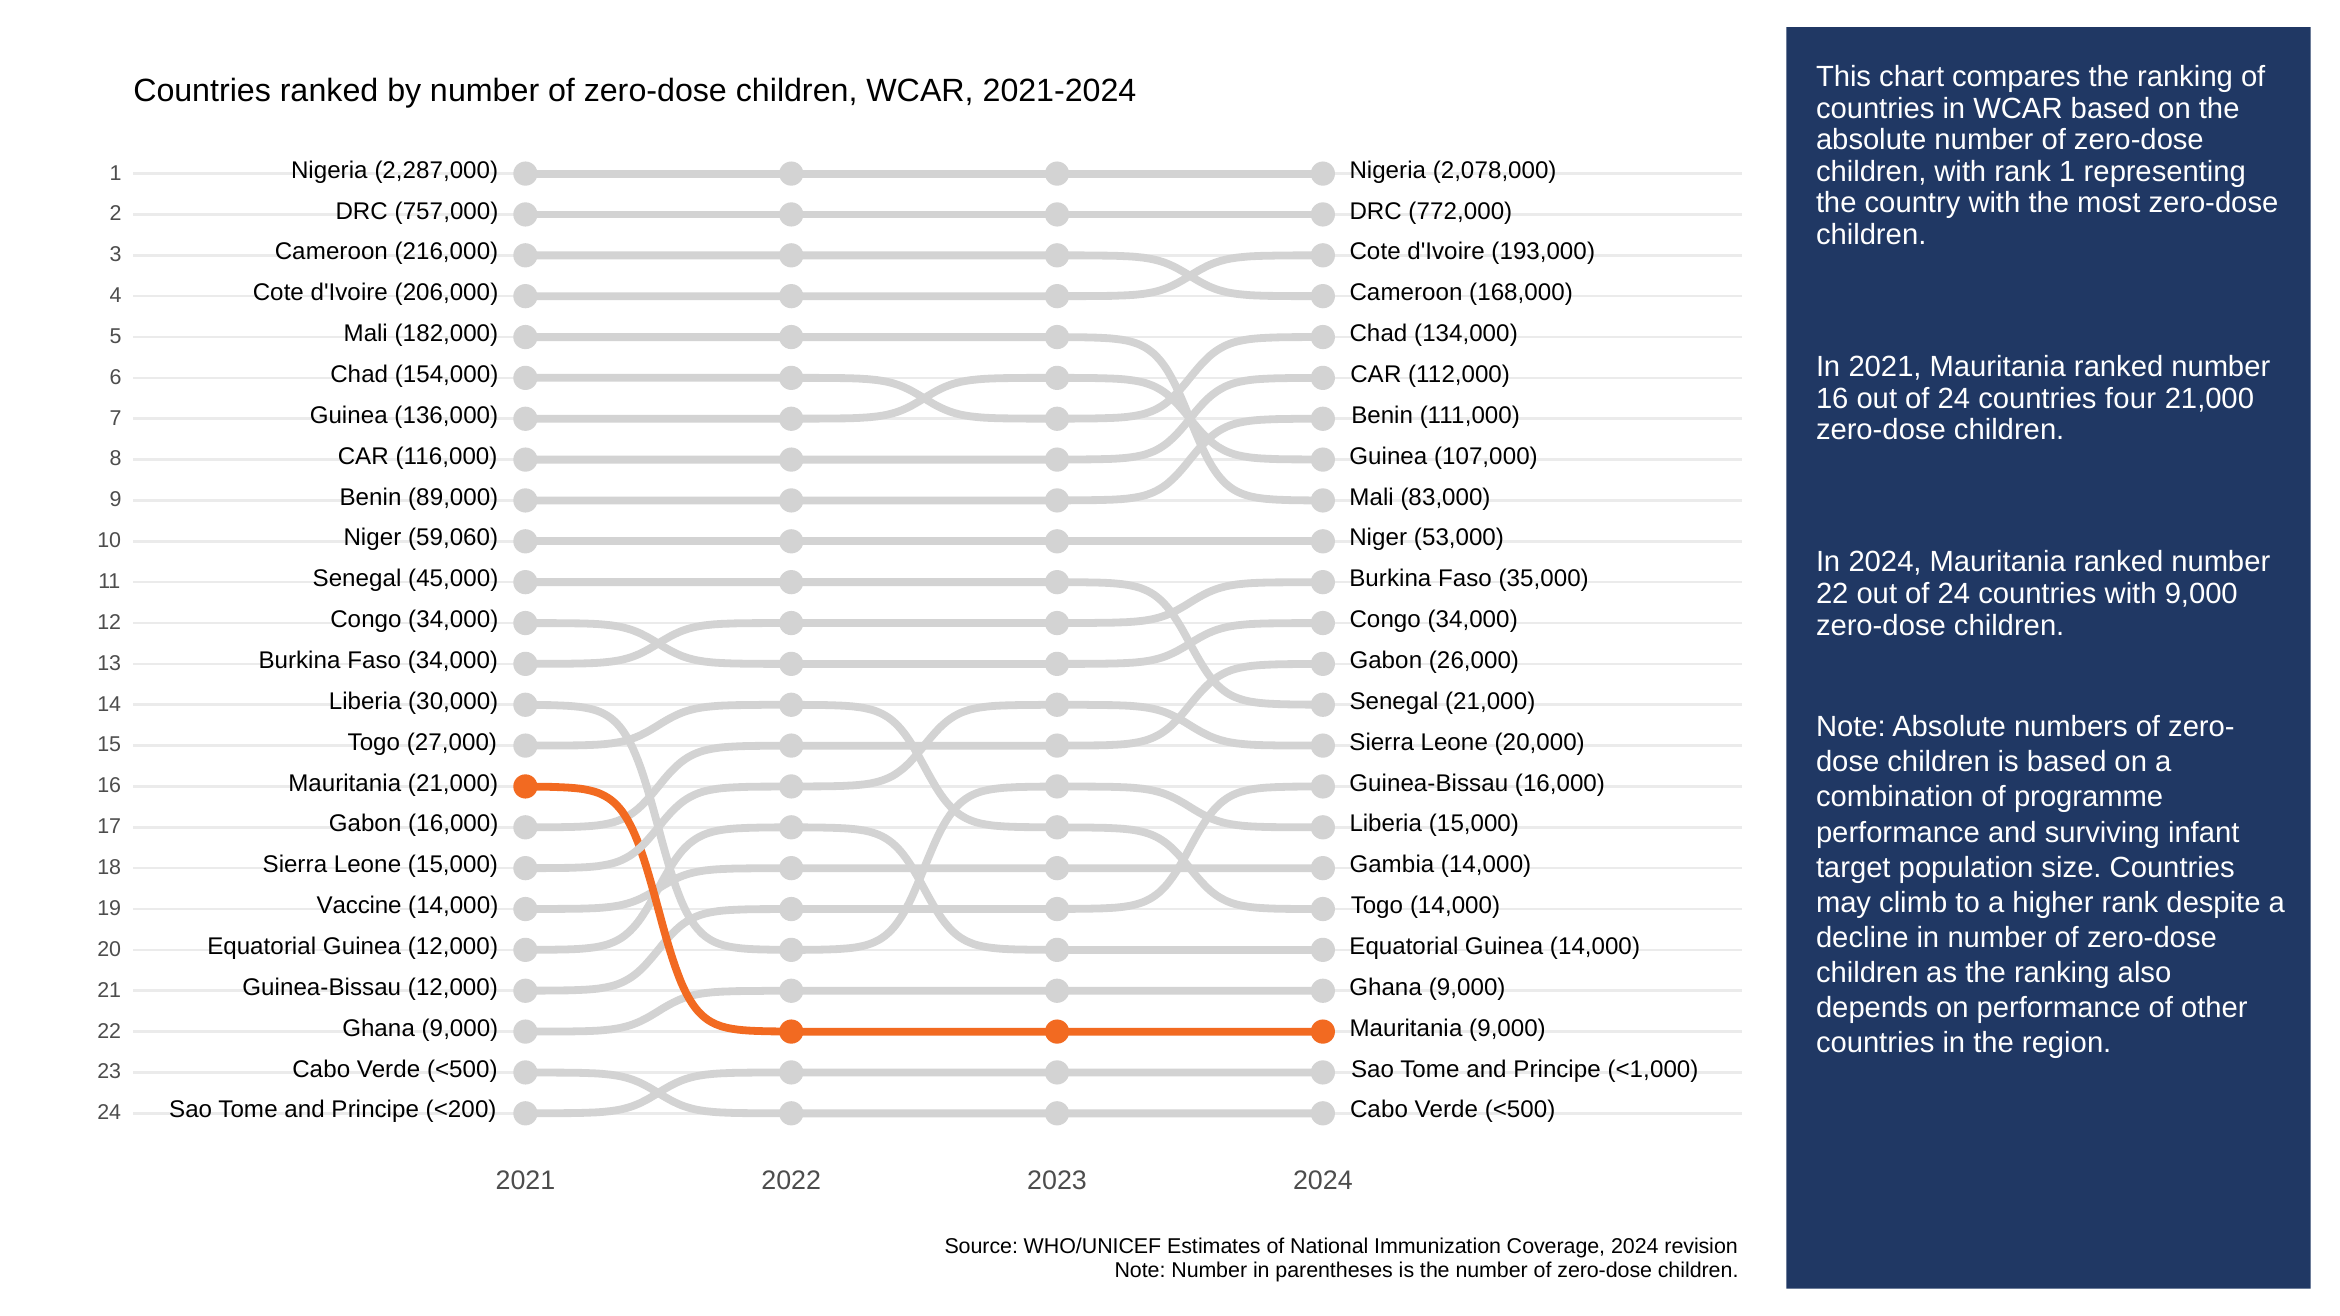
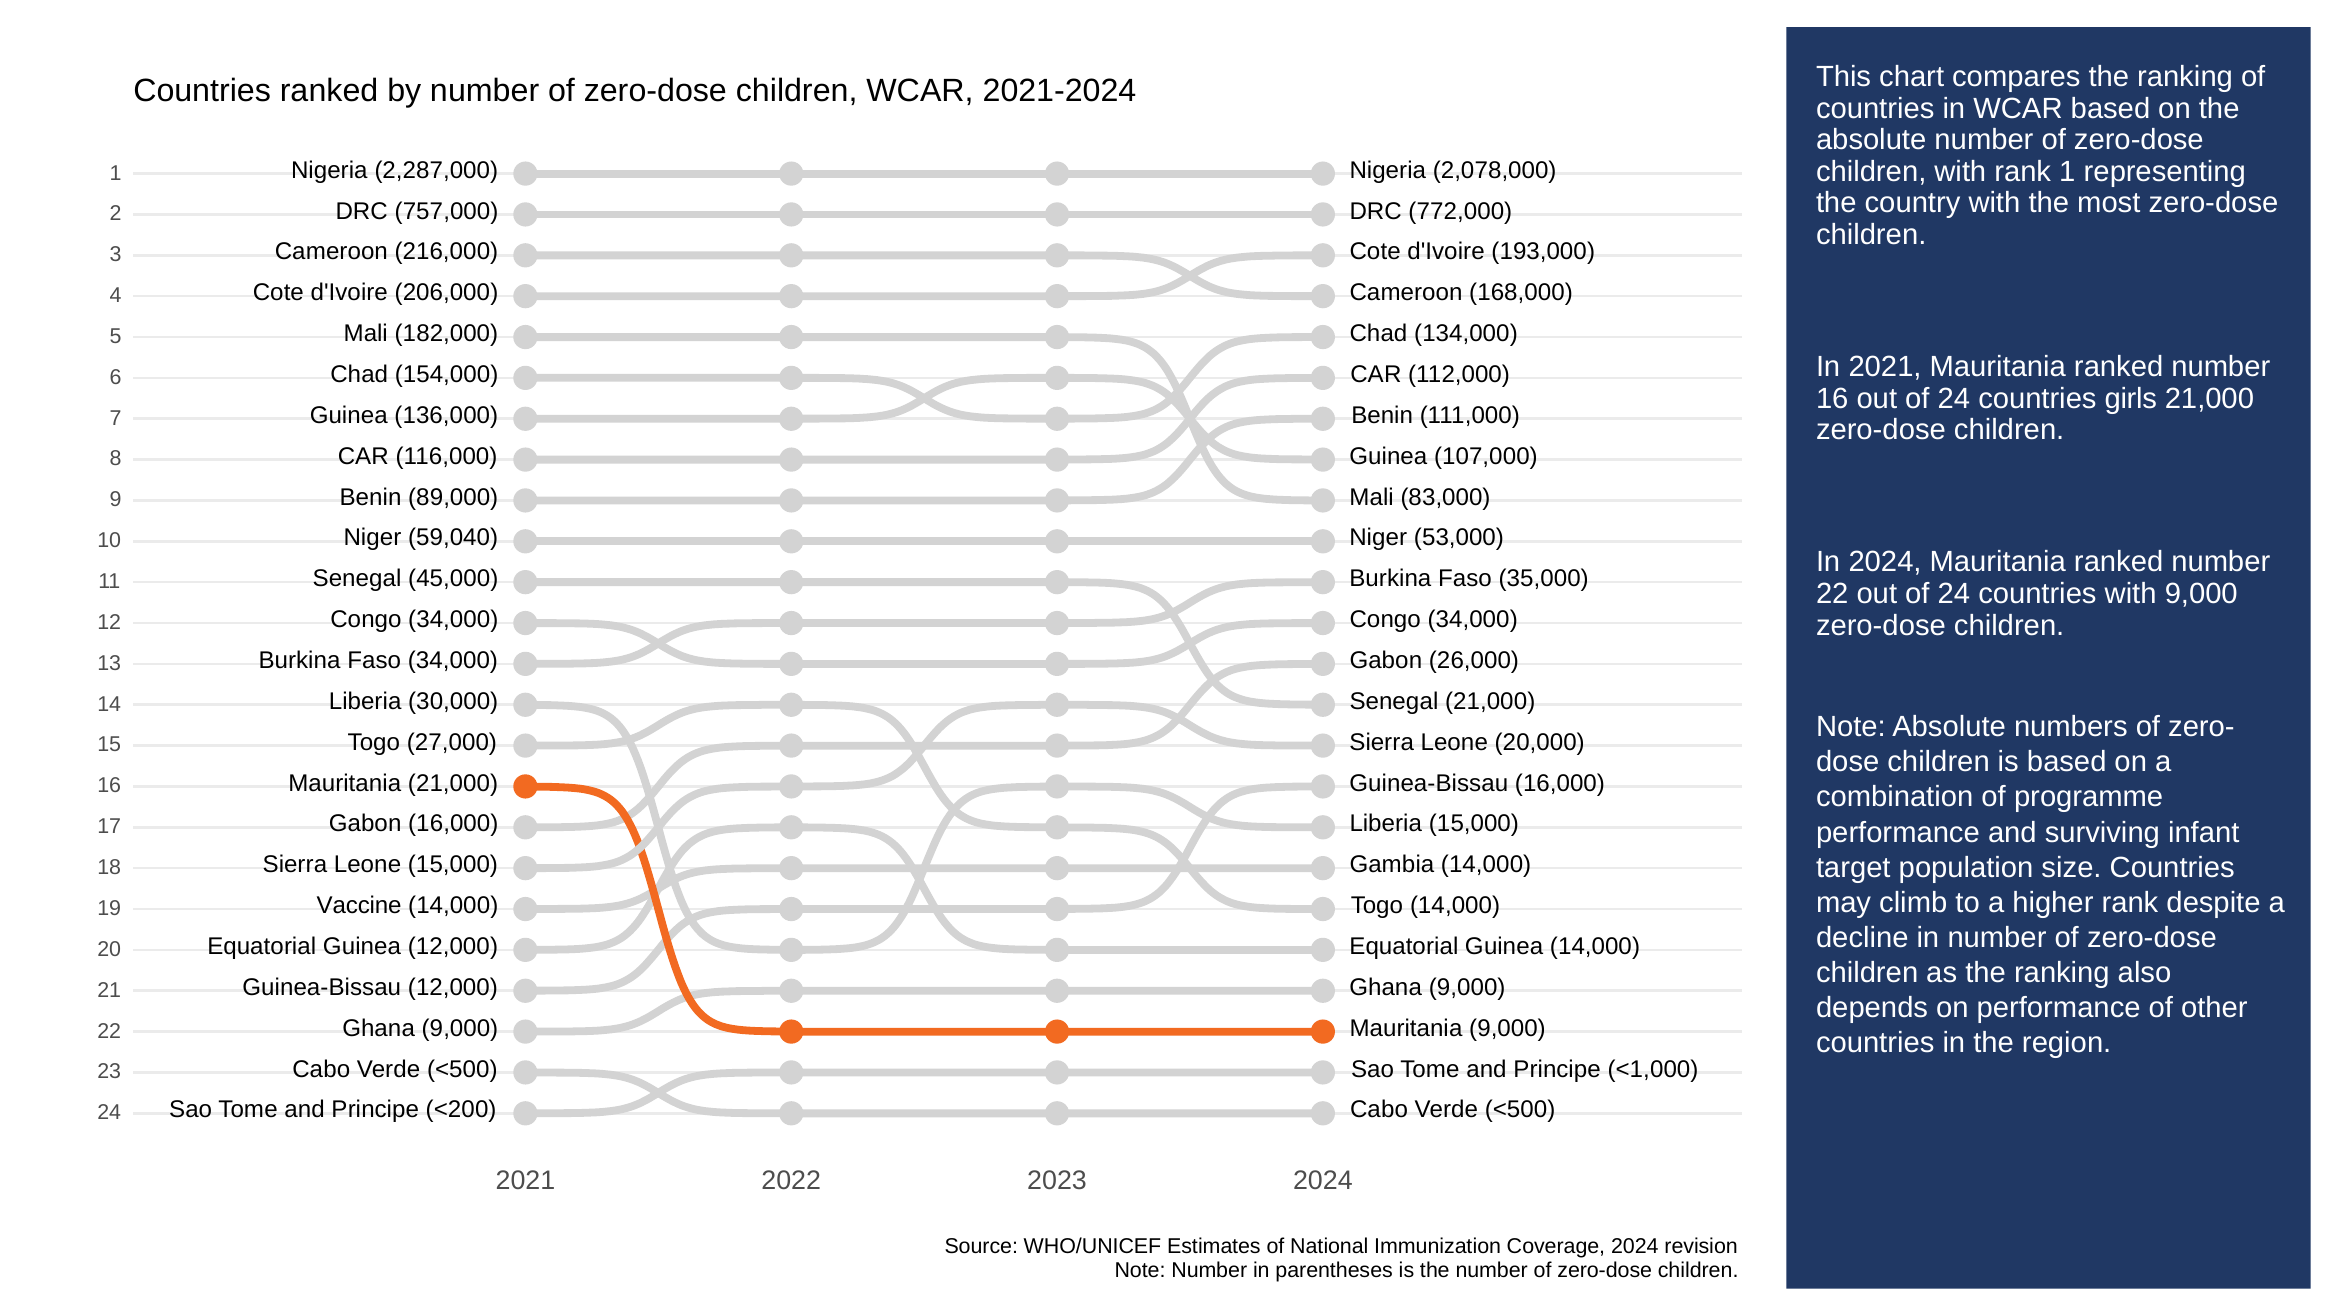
four: four -> girls (2131, 399)
59,060: 59,060 -> 59,040 (453, 538)
